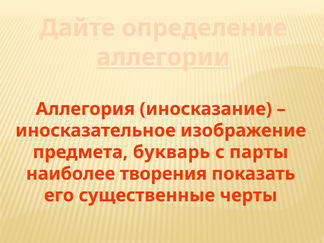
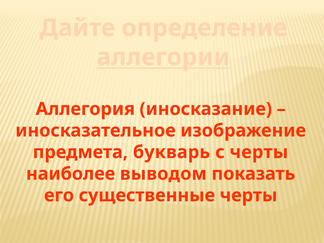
с парты: парты -> черты (259, 152)
творения: творения -> выводом (163, 174)
